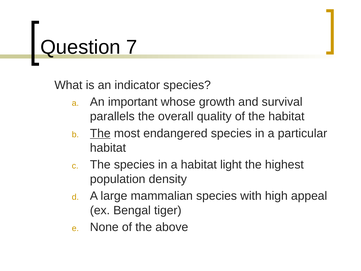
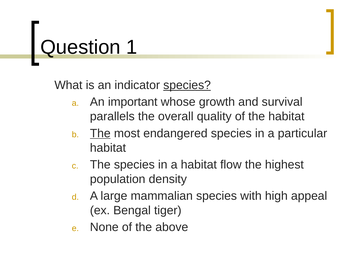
7: 7 -> 1 (132, 47)
species underline: none -> present (187, 85)
light: light -> flow (231, 164)
